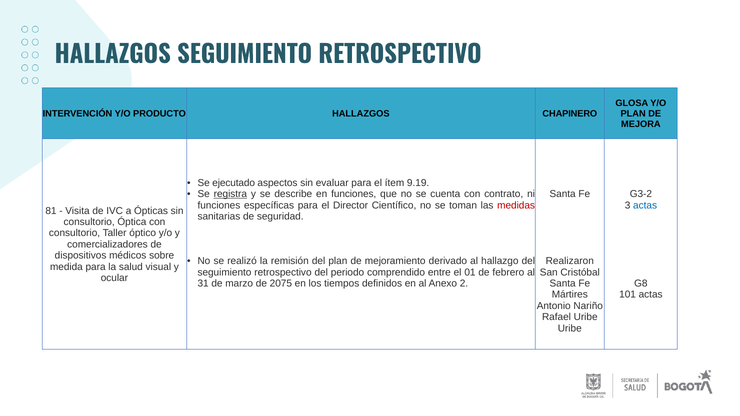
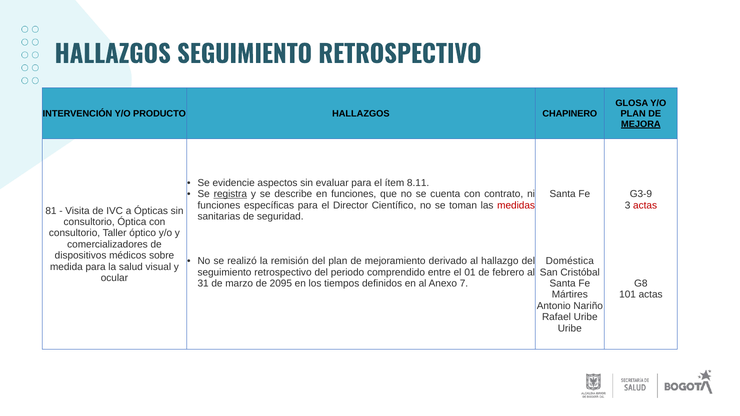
MEJORA underline: none -> present (641, 124)
ejecutado: ejecutado -> evidencie (234, 183)
9.19: 9.19 -> 8.11 (418, 183)
G3-2: G3-2 -> G3-9 (641, 194)
actas colour: blue -> red (645, 205)
Realizaron: Realizaron -> Doméstica (570, 261)
2075: 2075 -> 2095 (281, 284)
2: 2 -> 7 (464, 284)
